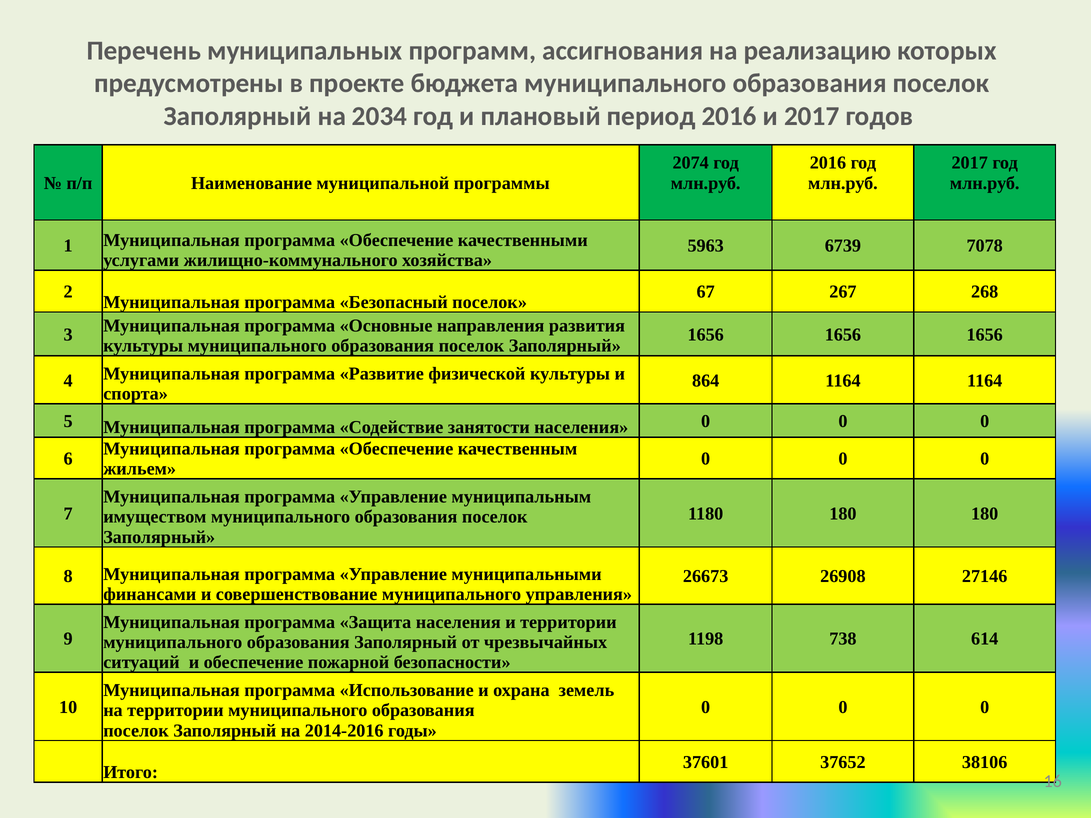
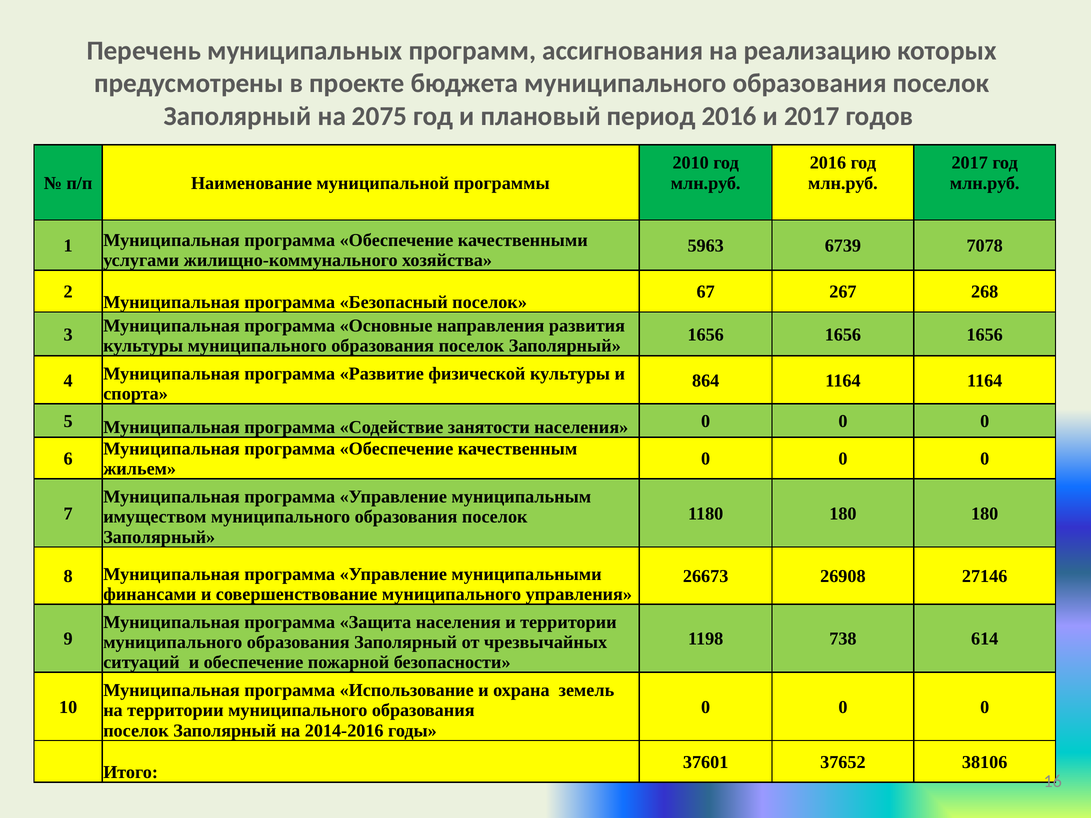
2034: 2034 -> 2075 (380, 116)
2074: 2074 -> 2010 (691, 163)
